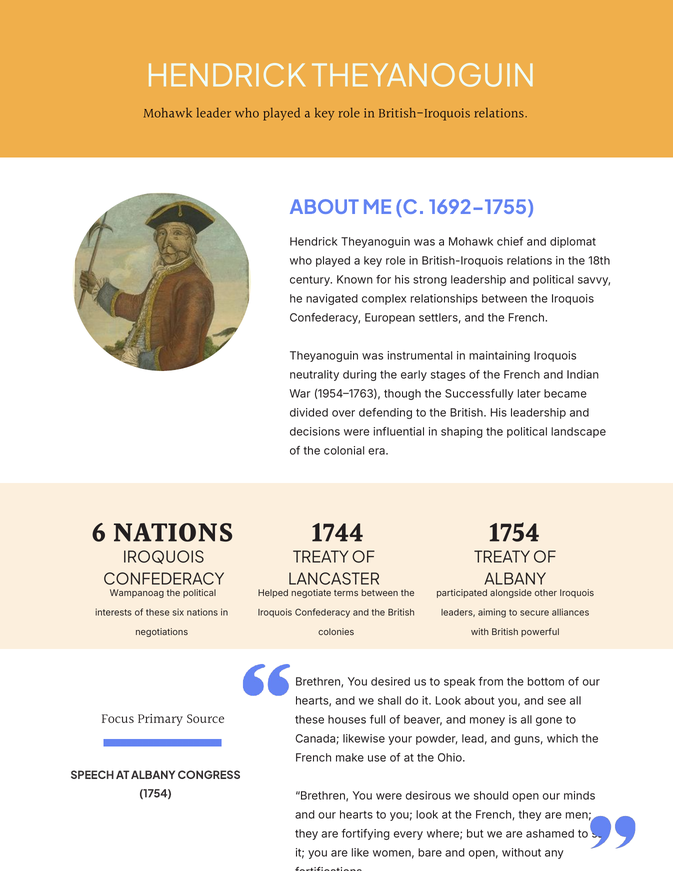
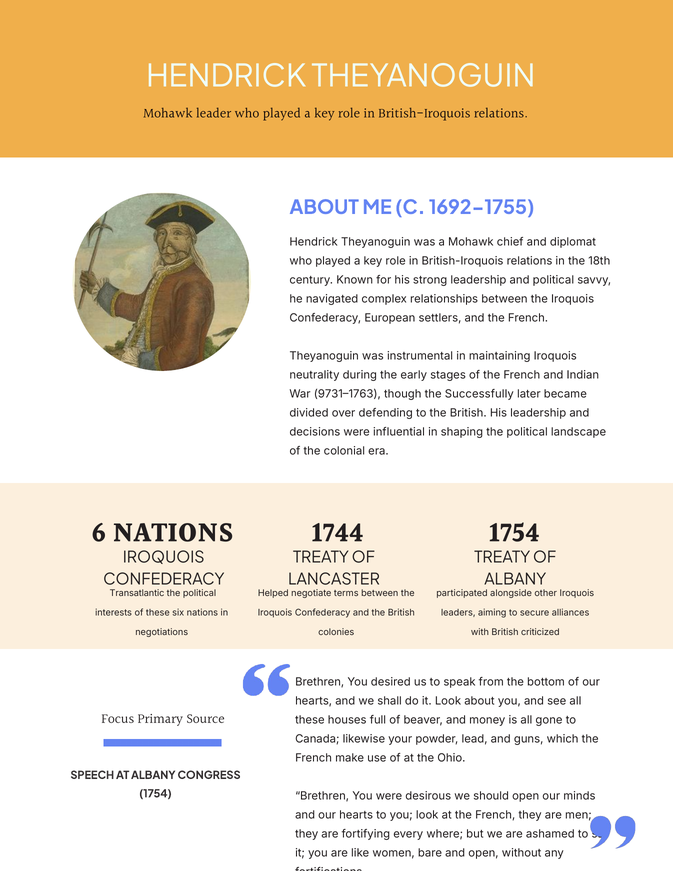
1954–1763: 1954–1763 -> 9731–1763 (347, 394)
Wampanoag: Wampanoag -> Transatlantic (137, 593)
powerful: powerful -> criticized (540, 632)
